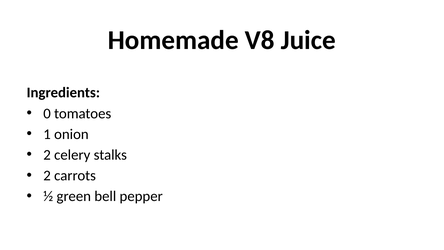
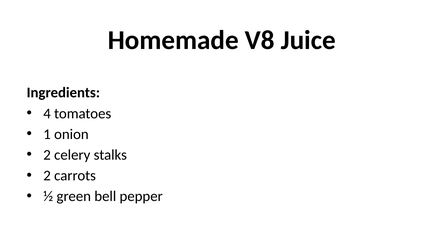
0: 0 -> 4 (47, 113)
